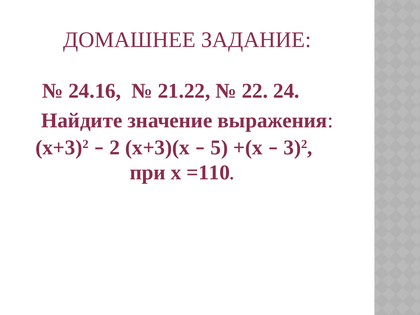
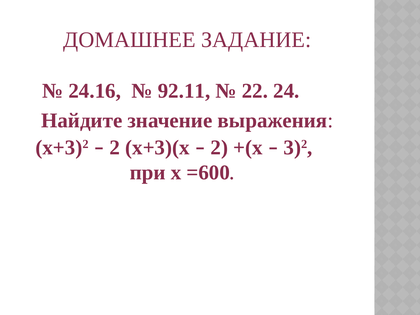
21.22: 21.22 -> 92.11 (184, 91)
5: 5 -> 2 (219, 147)
=110: =110 -> =600 (208, 173)
